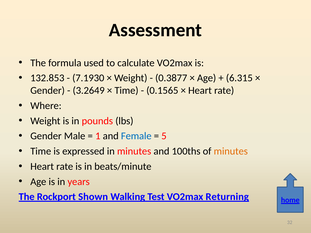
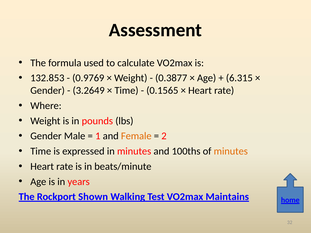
7.1930: 7.1930 -> 0.9769 (88, 78)
Female colour: blue -> orange (136, 136)
5: 5 -> 2 (164, 136)
Returning: Returning -> Maintains (227, 197)
